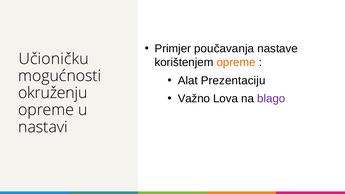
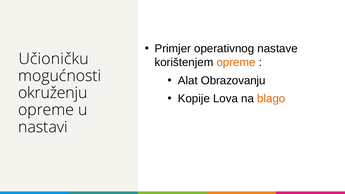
poučavanja: poučavanja -> operativnog (224, 49)
Prezentaciju: Prezentaciju -> Obrazovanju (233, 81)
Važno: Važno -> Kopije (194, 99)
blago colour: purple -> orange (271, 99)
